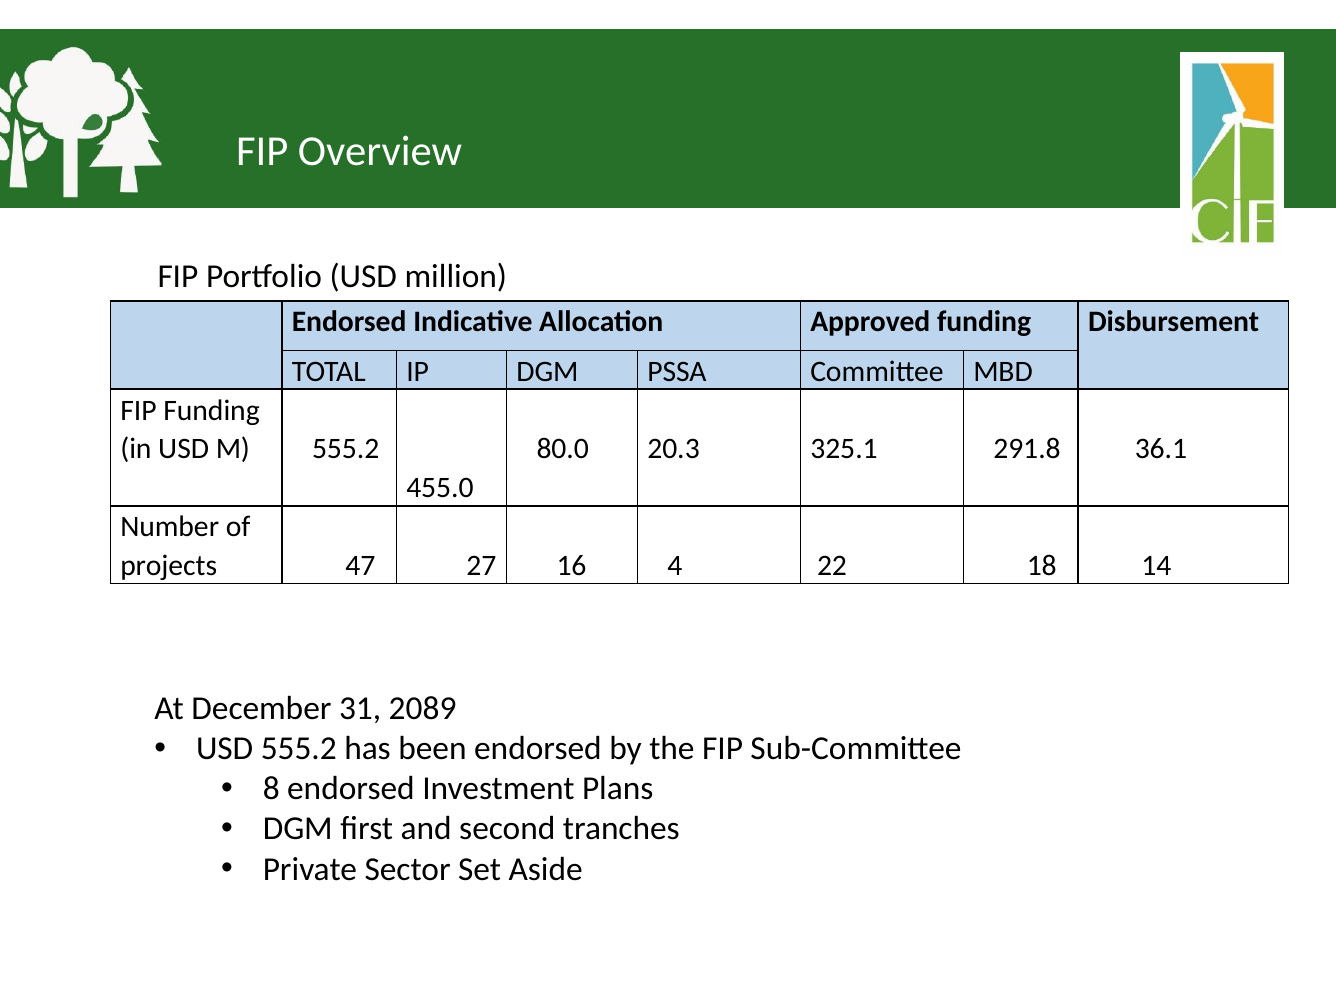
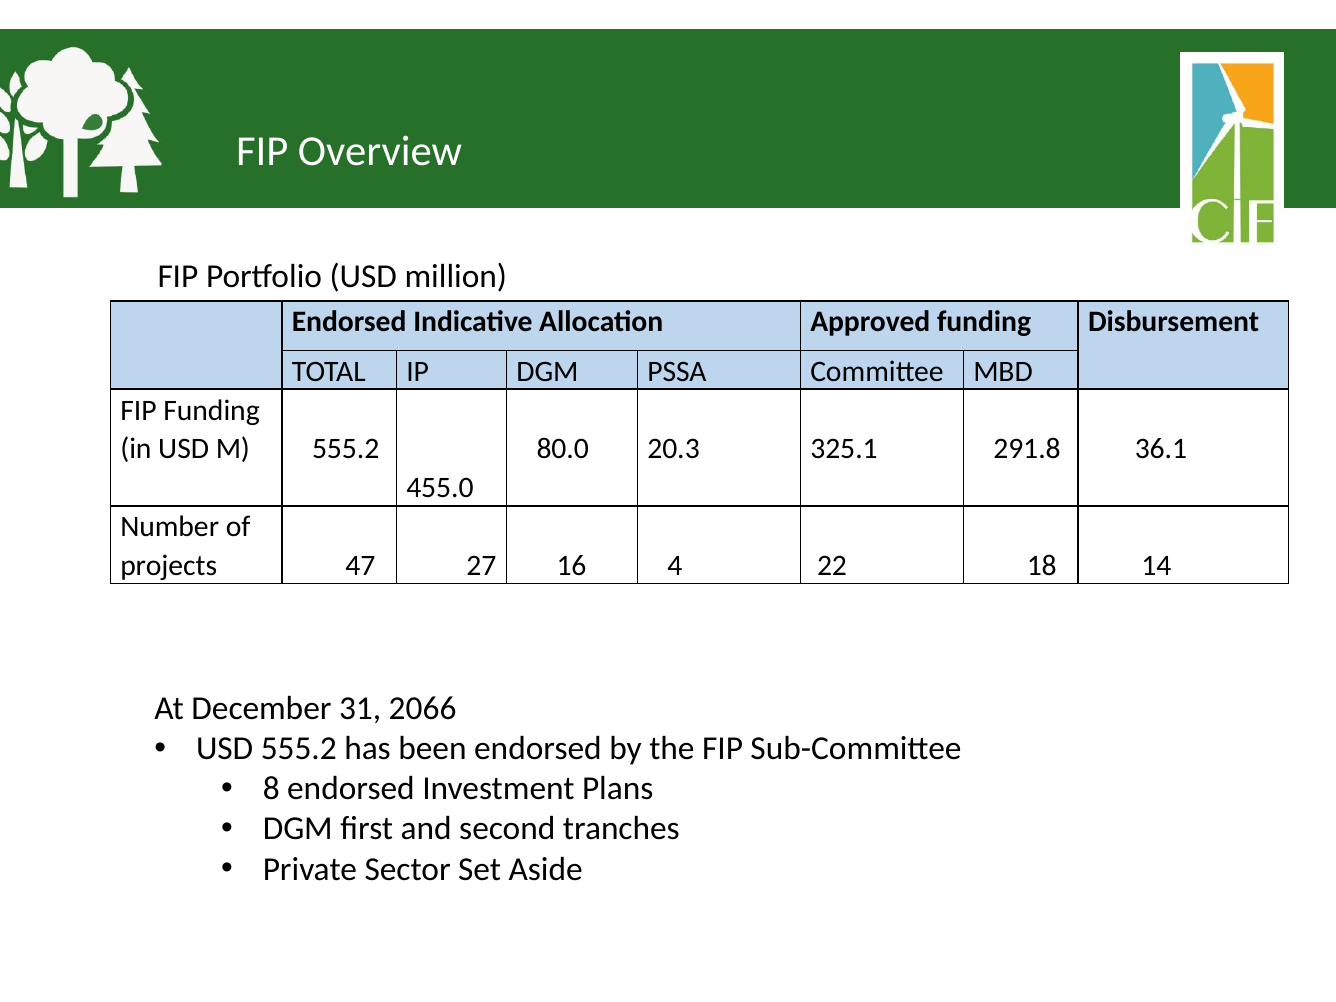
2089: 2089 -> 2066 (423, 709)
